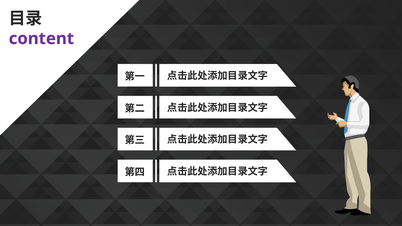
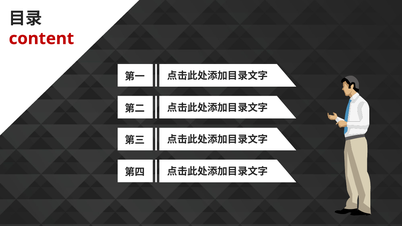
content colour: purple -> red (41, 39)
